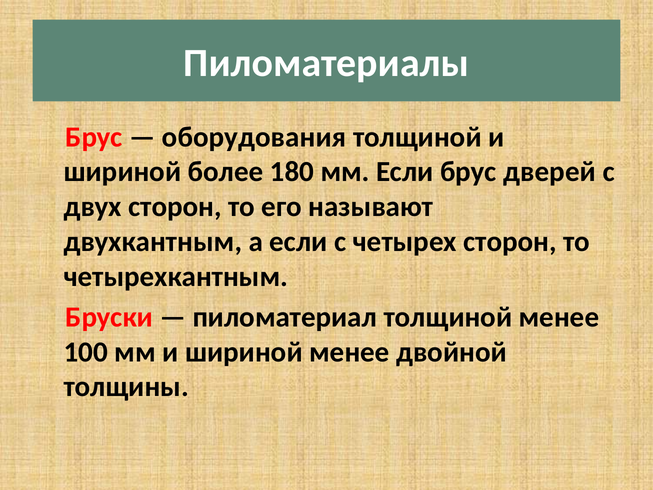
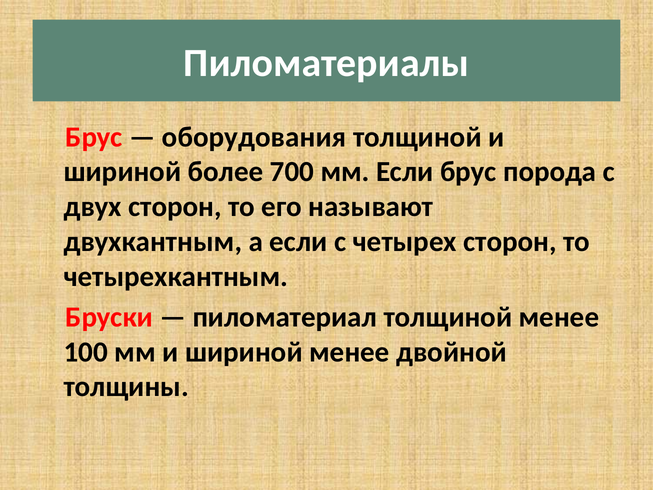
180: 180 -> 700 (292, 172)
дверей: дверей -> порода (550, 172)
